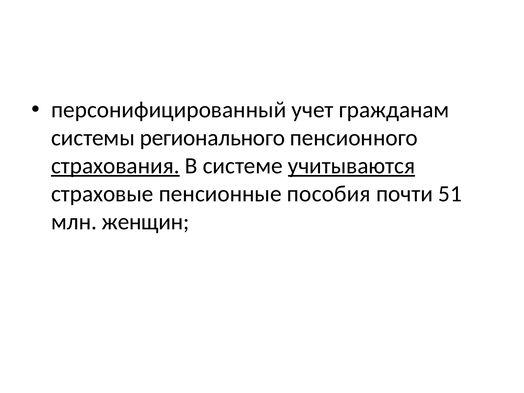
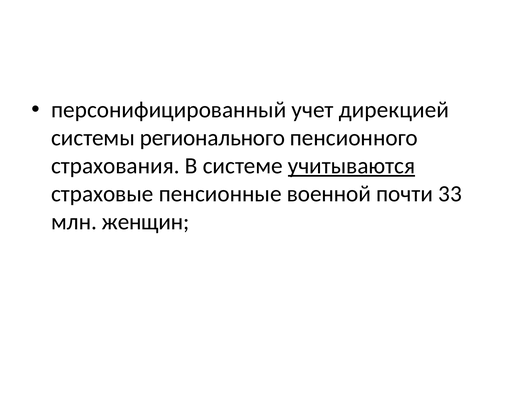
гражданам: гражданам -> дирекцией (394, 110)
страхования underline: present -> none (115, 166)
пособия: пособия -> военной (329, 194)
51: 51 -> 33 (450, 194)
